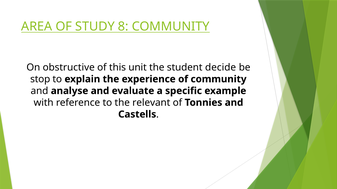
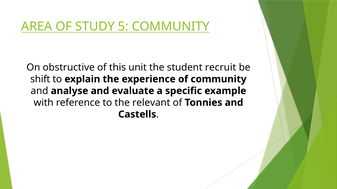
8: 8 -> 5 (123, 27)
decide: decide -> recruit (221, 68)
stop: stop -> shift (40, 79)
